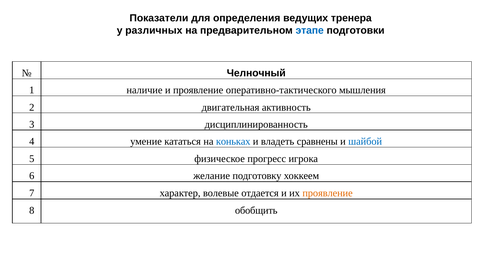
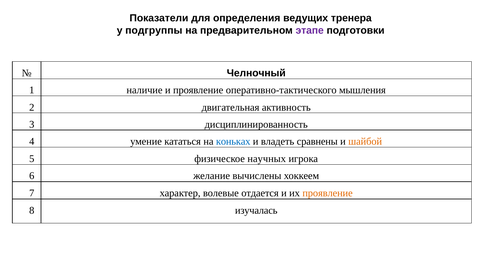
различных: различных -> подгруппы (154, 30)
этапе colour: blue -> purple (310, 30)
шайбой colour: blue -> orange (365, 141)
прогресс: прогресс -> научных (267, 159)
подготовку: подготовку -> вычислены (257, 176)
обобщить: обобщить -> изучалась (256, 210)
